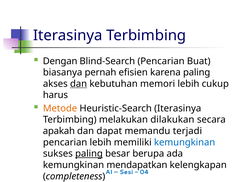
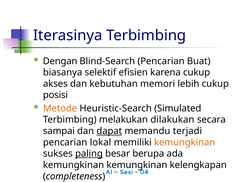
pernah: pernah -> selektif (100, 73)
karena paling: paling -> cukup (197, 73)
dan underline: present -> none (79, 84)
harus: harus -> posisi (55, 95)
Heuristic-Search Iterasinya: Iterasinya -> Simulated (178, 108)
apakah: apakah -> sampai (59, 131)
dapat underline: none -> present (109, 131)
pencarian lebih: lebih -> lokal (100, 142)
kemungkinan colour: blue -> orange (185, 142)
kemungkinan mendapatkan: mendapatkan -> kemungkinan (137, 165)
